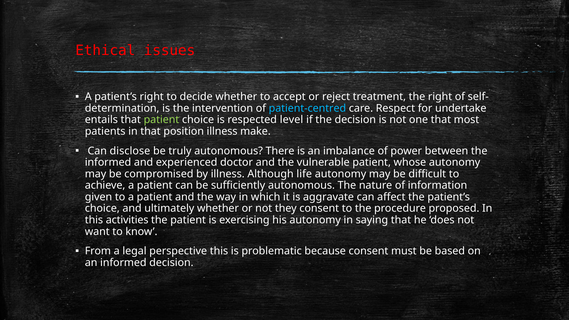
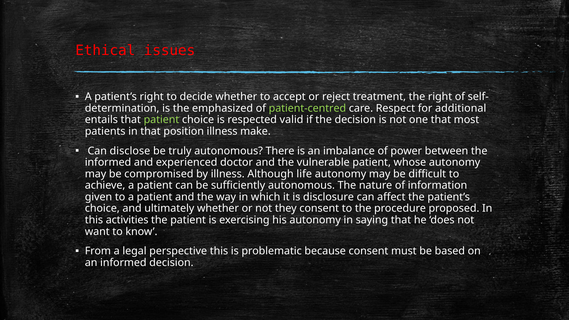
intervention: intervention -> emphasized (223, 108)
patient-centred colour: light blue -> light green (307, 108)
undertake: undertake -> additional (461, 108)
level: level -> valid (292, 120)
aggravate: aggravate -> disclosure (329, 197)
